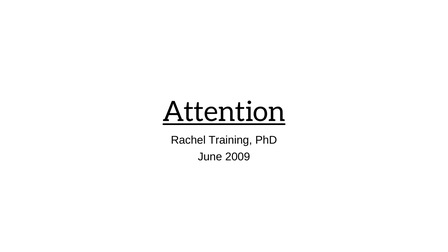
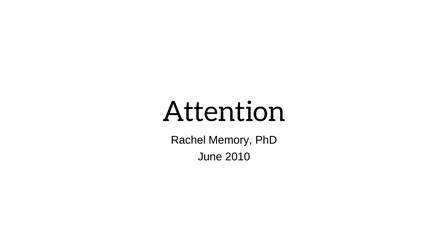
Attention underline: present -> none (224, 112)
Training: Training -> Memory (230, 140)
2009: 2009 -> 2010 (238, 157)
